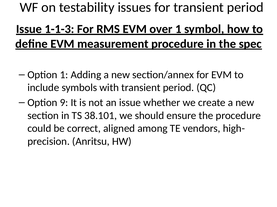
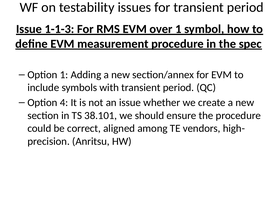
9: 9 -> 4 (64, 103)
